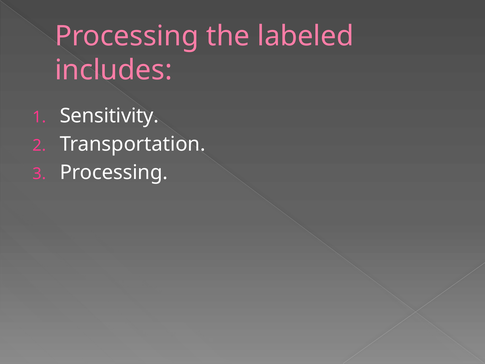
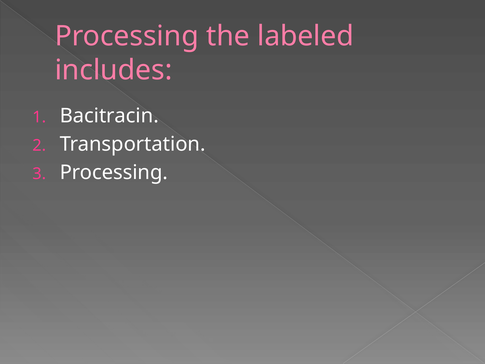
Sensitivity: Sensitivity -> Bacitracin (109, 116)
